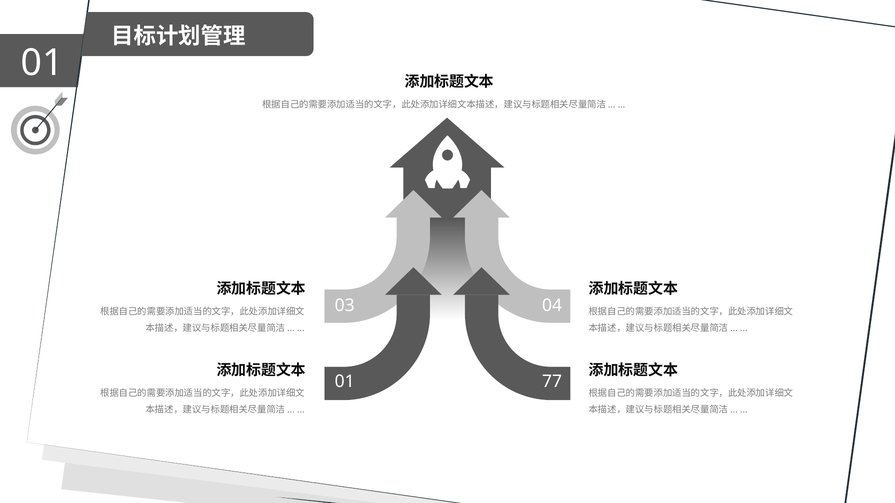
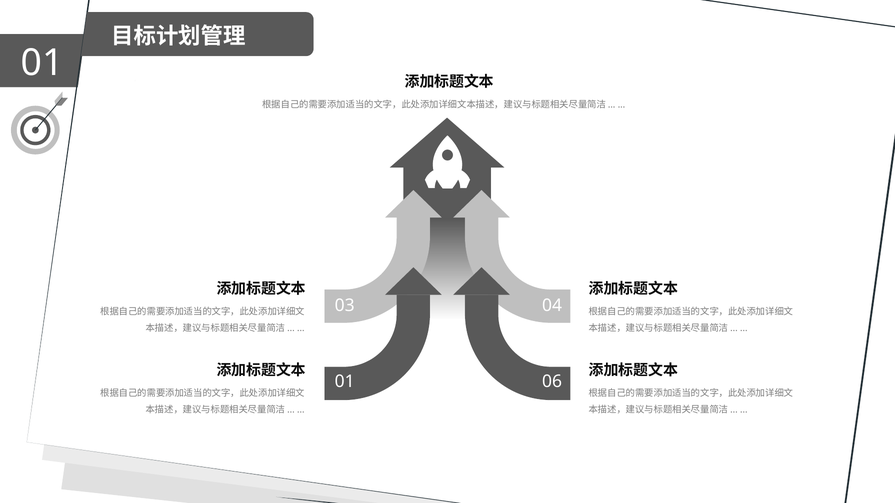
77: 77 -> 06 (552, 382)
